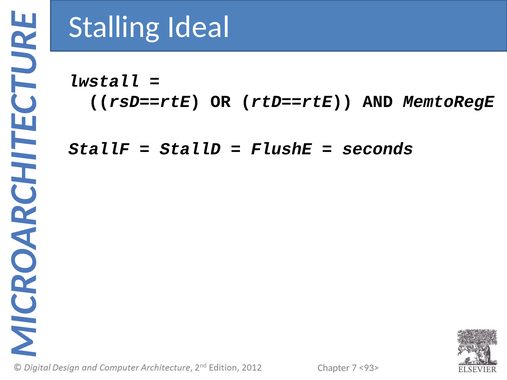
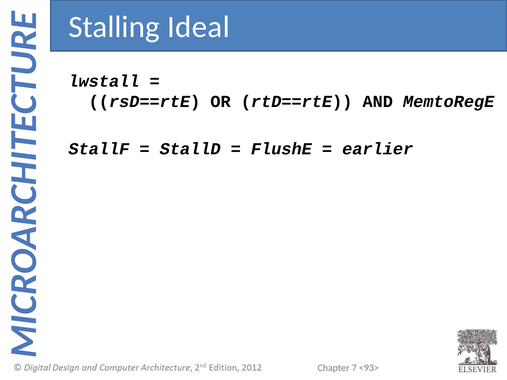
seconds: seconds -> earlier (378, 149)
